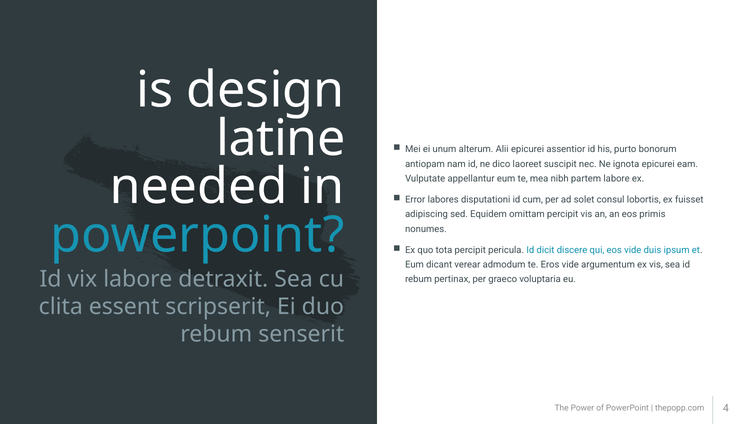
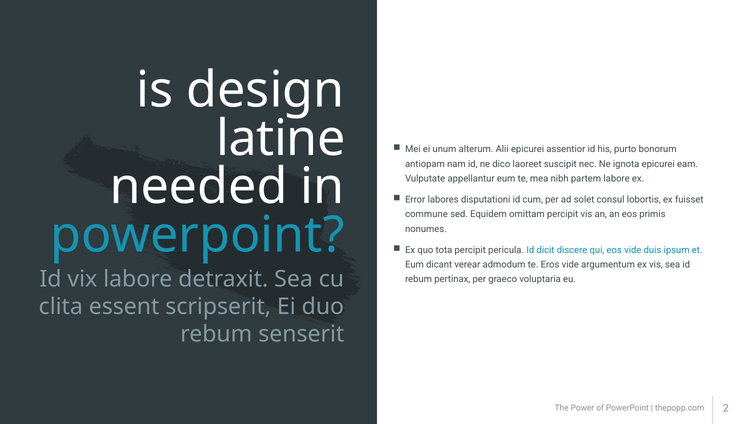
adipiscing: adipiscing -> commune (426, 214)
4: 4 -> 2 (726, 408)
